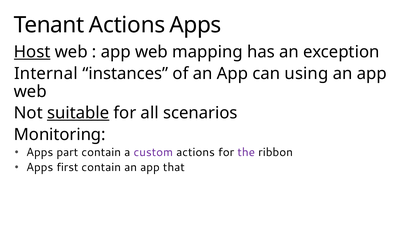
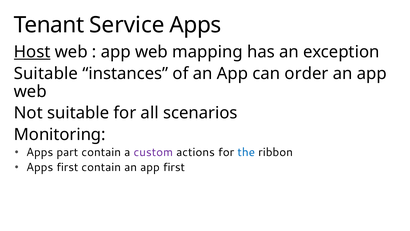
Tenant Actions: Actions -> Service (127, 25)
Internal: Internal -> Suitable (46, 73)
using: using -> order (307, 73)
suitable underline: present -> none (78, 113)
the colour: purple -> blue (246, 152)
app that: that -> first (174, 167)
